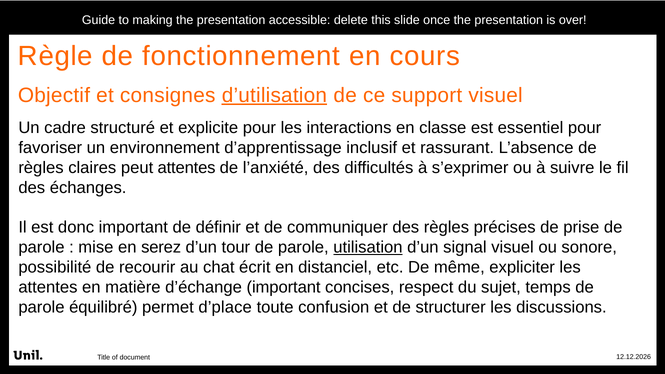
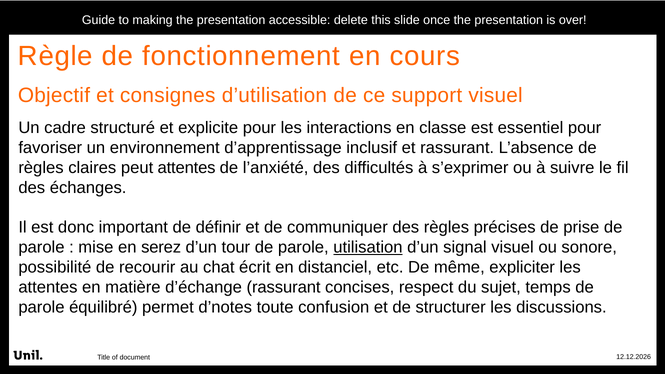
d’utilisation underline: present -> none (274, 95)
d’échange important: important -> rassurant (284, 287)
d’place: d’place -> d’notes (225, 307)
